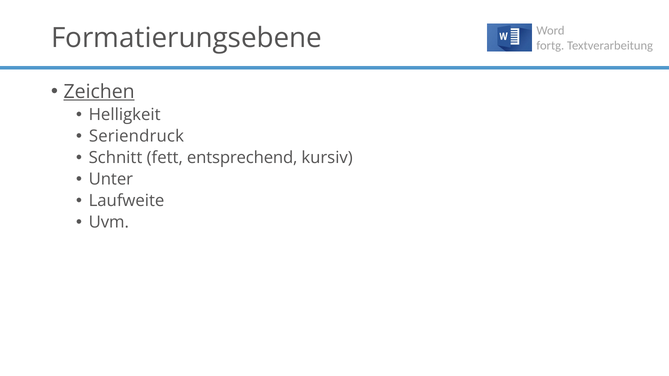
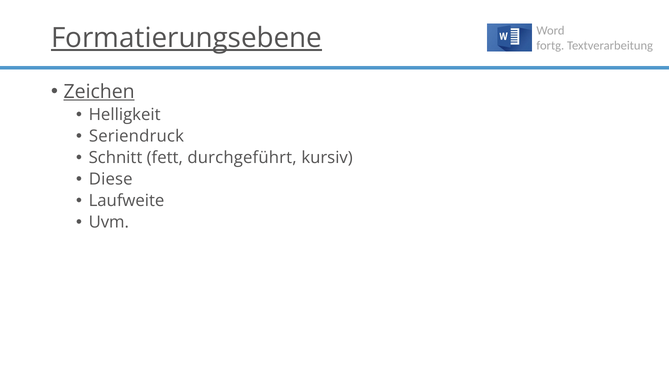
Formatierungsebene underline: none -> present (187, 38)
entsprechend: entsprechend -> durchgeführt (242, 158)
Unter: Unter -> Diese (111, 179)
